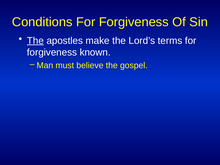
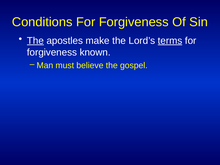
terms underline: none -> present (170, 41)
